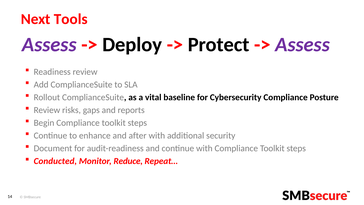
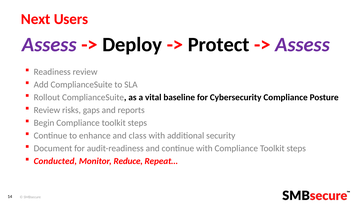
Tools: Tools -> Users (71, 19)
after: after -> class (138, 135)
